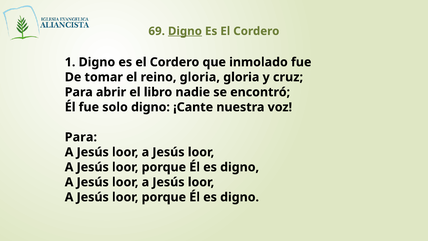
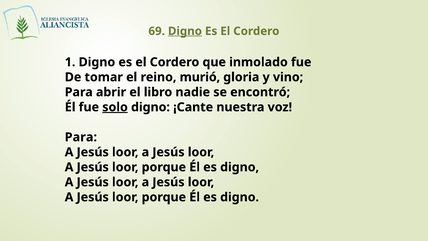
reino gloria: gloria -> murió (200, 77)
cruz: cruz -> vino (288, 77)
solo underline: none -> present (115, 107)
